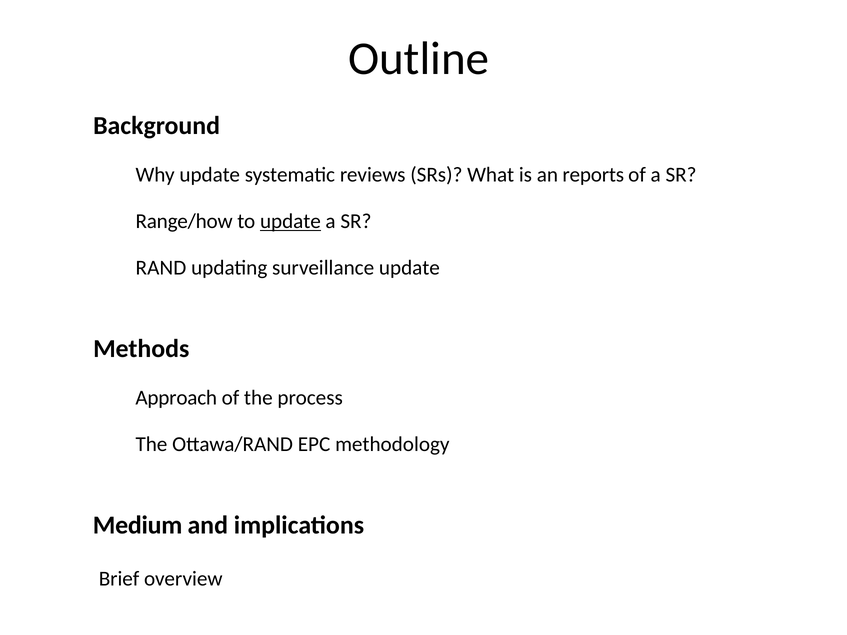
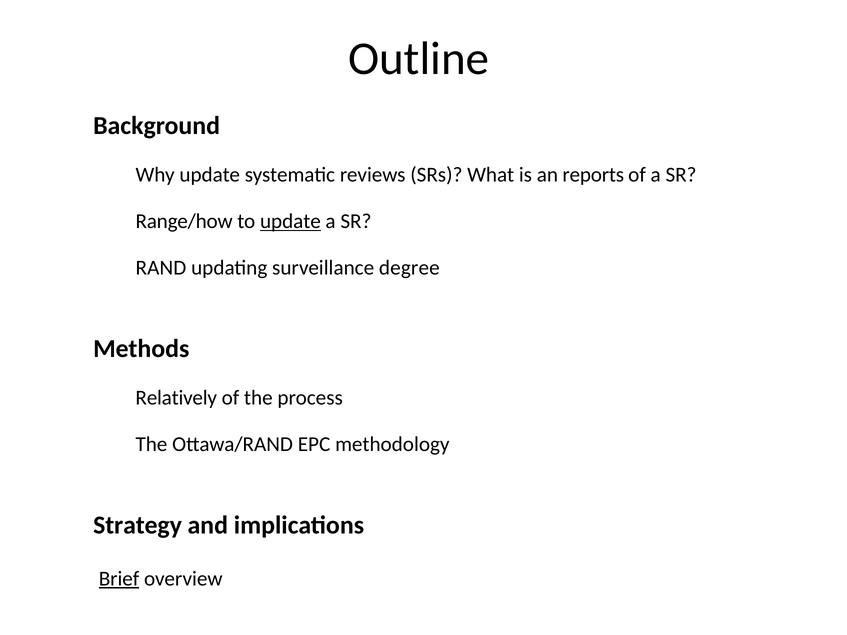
surveillance update: update -> degree (409, 268)
Approach: Approach -> Relatively (176, 398)
Medium: Medium -> Strategy (138, 525)
Brief underline: none -> present (119, 579)
